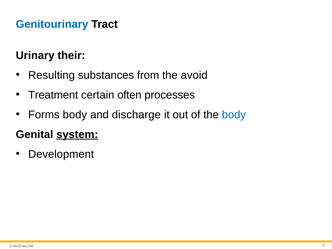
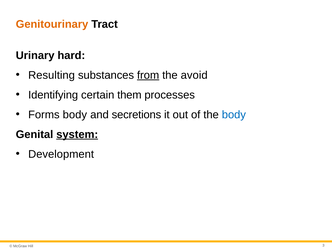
Genitourinary colour: blue -> orange (52, 24)
their: their -> hard (71, 55)
from underline: none -> present (148, 75)
Treatment: Treatment -> Identifying (53, 95)
often: often -> them (129, 95)
discharge: discharge -> secretions (136, 115)
